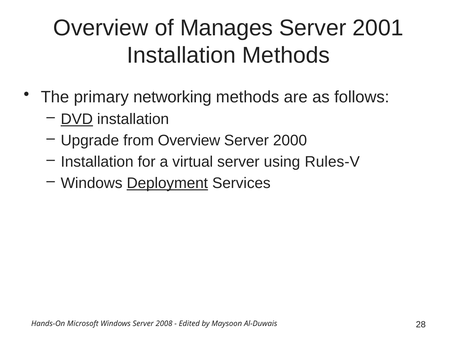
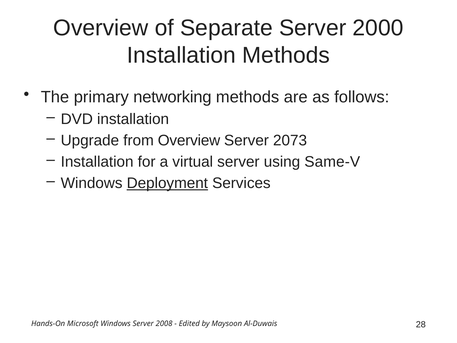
Manages: Manages -> Separate (226, 28)
2001: 2001 -> 2000 (378, 28)
DVD underline: present -> none (77, 119)
2000: 2000 -> 2073 (290, 140)
Rules-V: Rules-V -> Same-V (332, 162)
